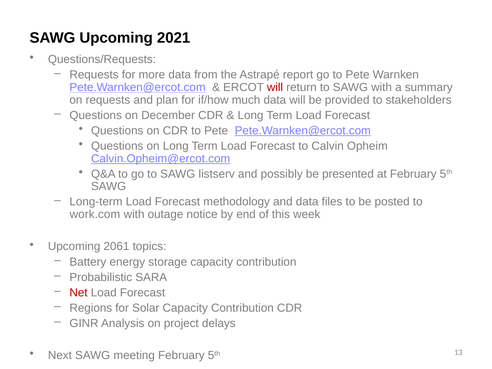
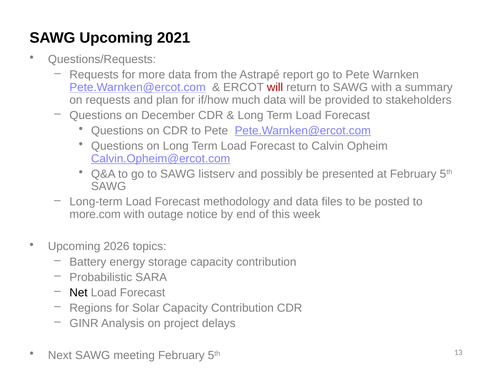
work.com: work.com -> more.com (95, 214)
2061: 2061 -> 2026 (116, 246)
Net colour: red -> black (79, 293)
